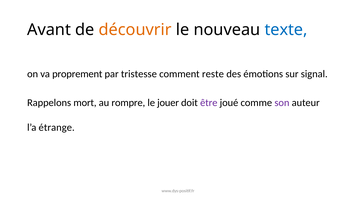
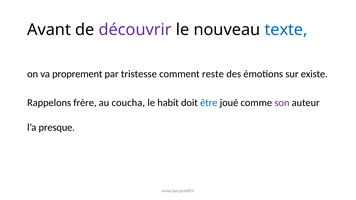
découvrir colour: orange -> purple (135, 30)
signal: signal -> existe (314, 74)
mort: mort -> frère (85, 103)
rompre: rompre -> coucha (128, 103)
jouer: jouer -> habit (168, 103)
être colour: purple -> blue (209, 103)
étrange: étrange -> presque (57, 128)
